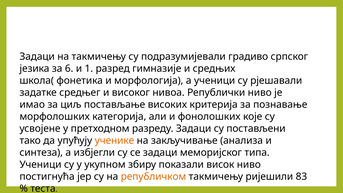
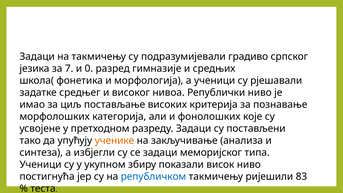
6: 6 -> 7 (69, 68)
1: 1 -> 0 (89, 68)
републичком colour: orange -> blue (153, 177)
